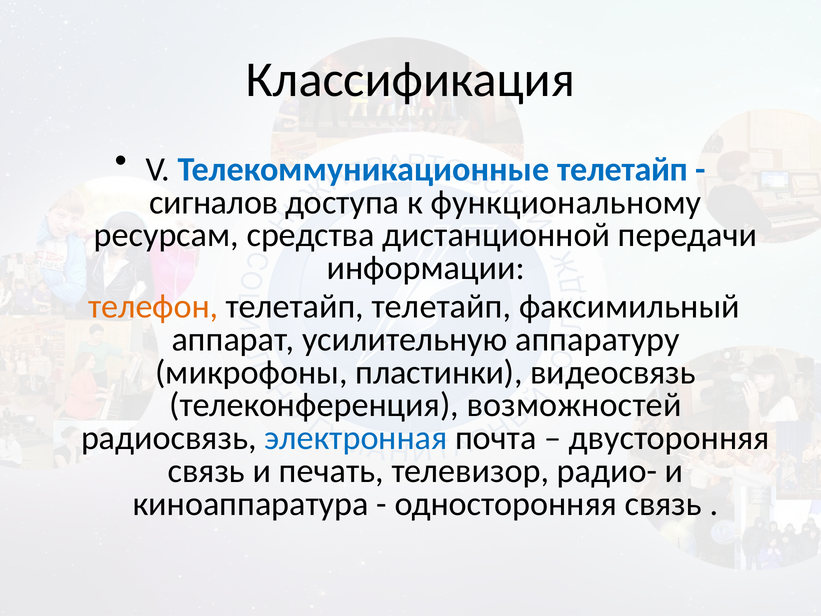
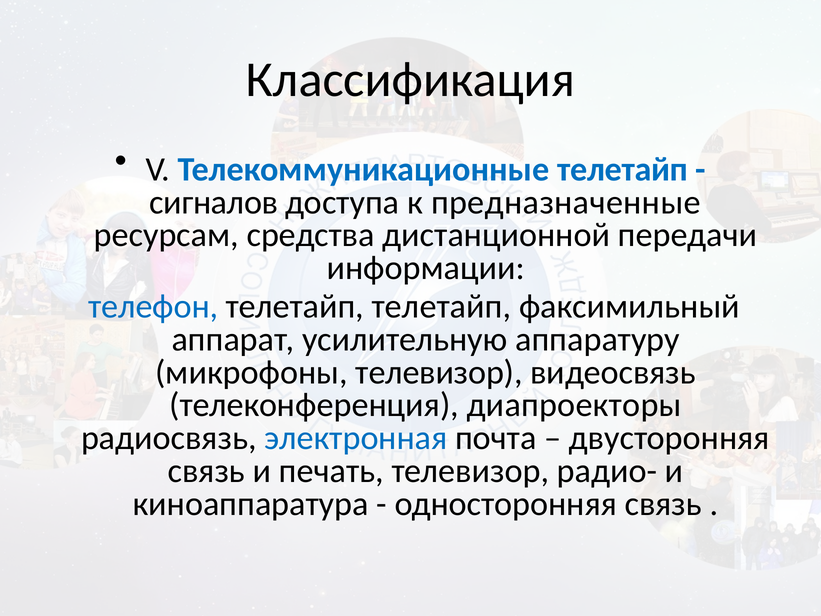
функциональному: функциональному -> предназначенные (566, 202)
телефон colour: orange -> blue (153, 307)
микрофоны пластинки: пластинки -> телевизор (439, 372)
возможностей: возможностей -> диапроекторы (574, 405)
